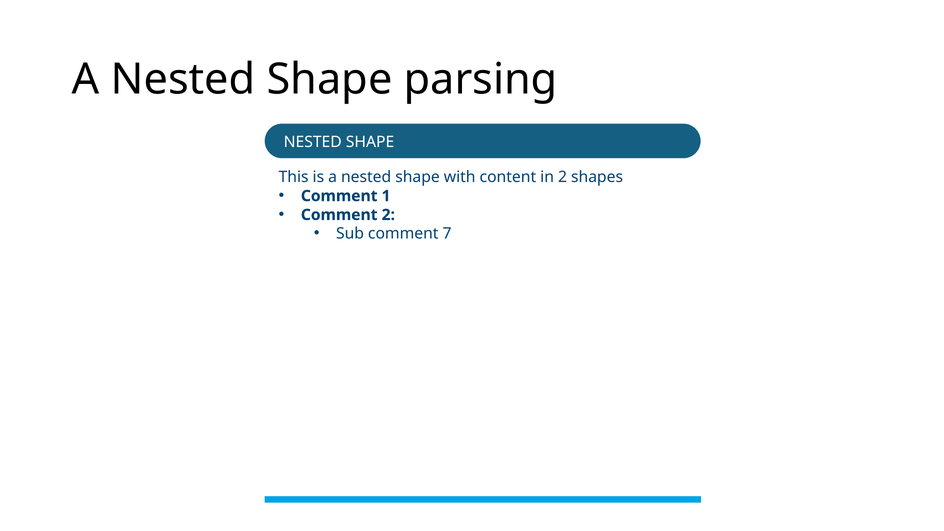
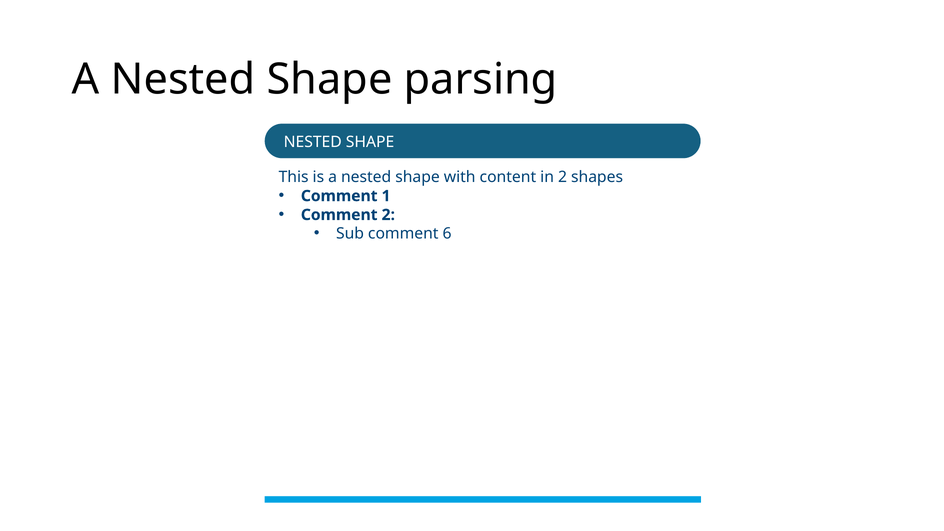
7: 7 -> 6 (447, 234)
